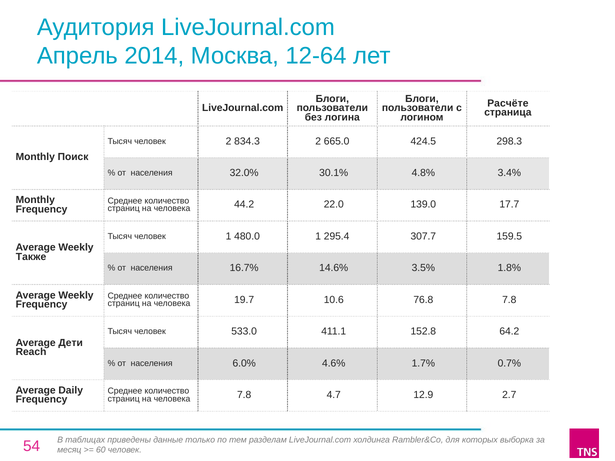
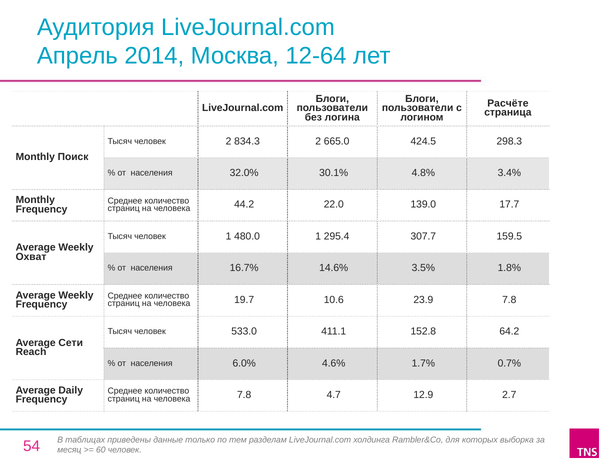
Также: Также -> Охват (31, 257)
76.8: 76.8 -> 23.9 (423, 300)
Дети: Дети -> Сети (71, 343)
